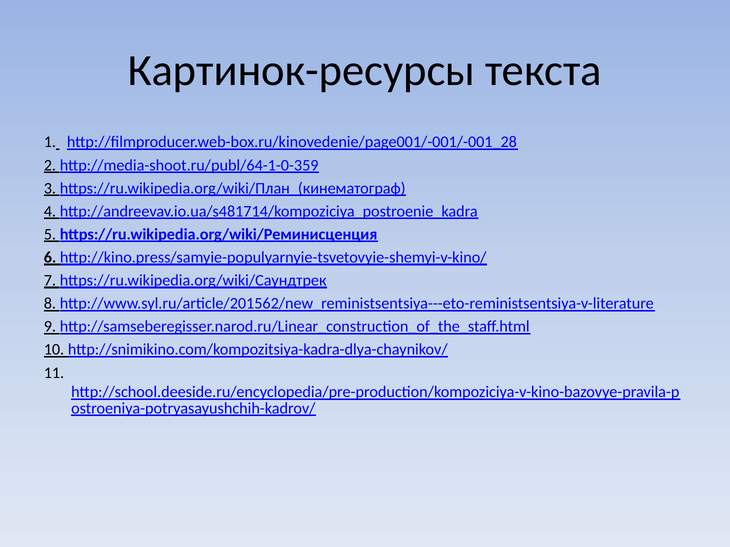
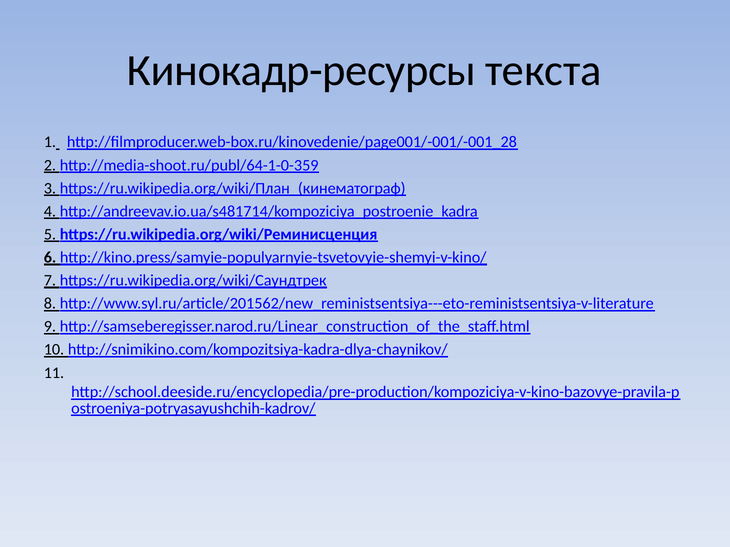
Картинок-ресурсы: Картинок-ресурсы -> Кинокадр-ресурсы (301, 71)
